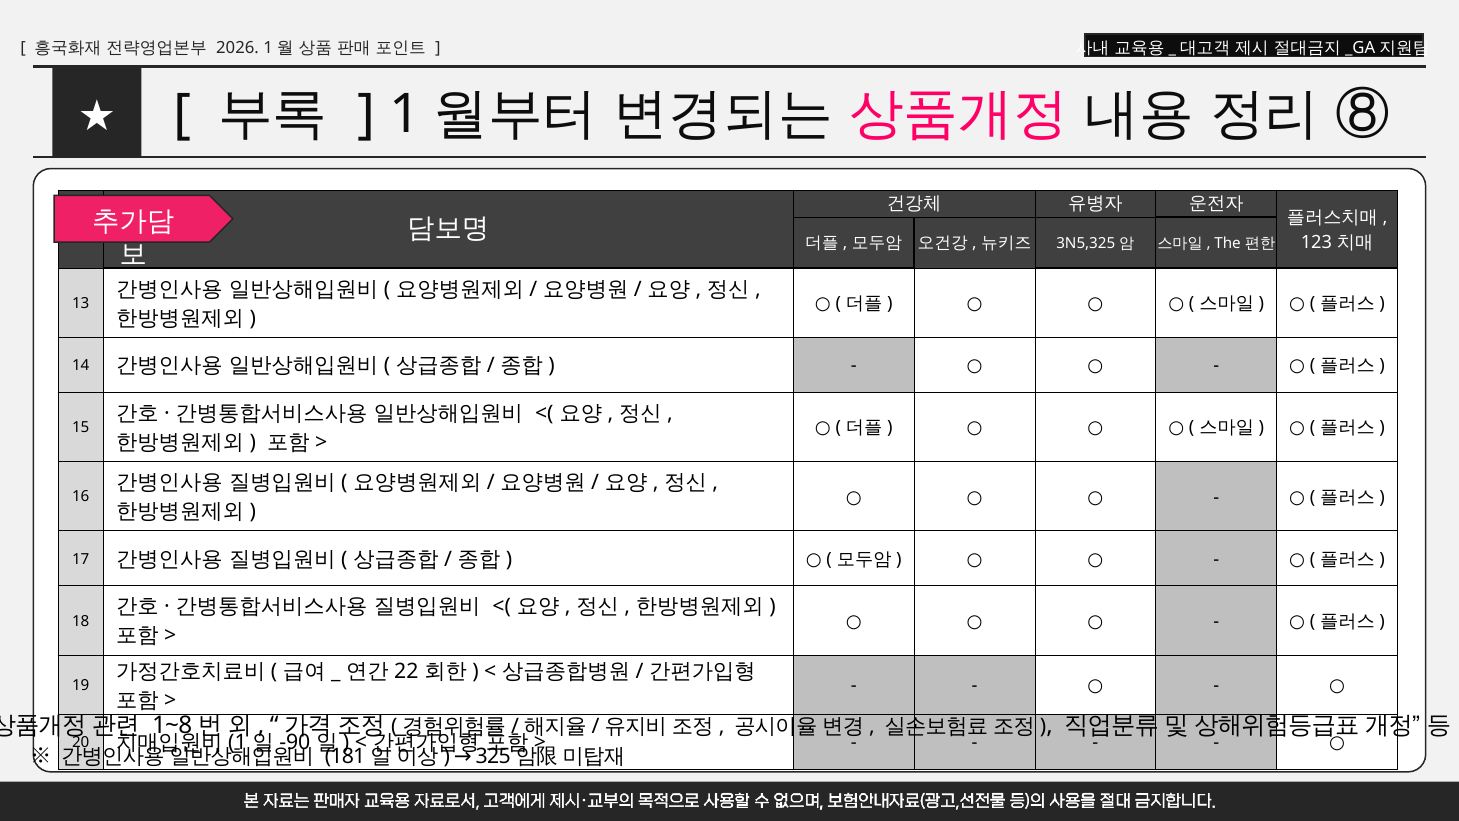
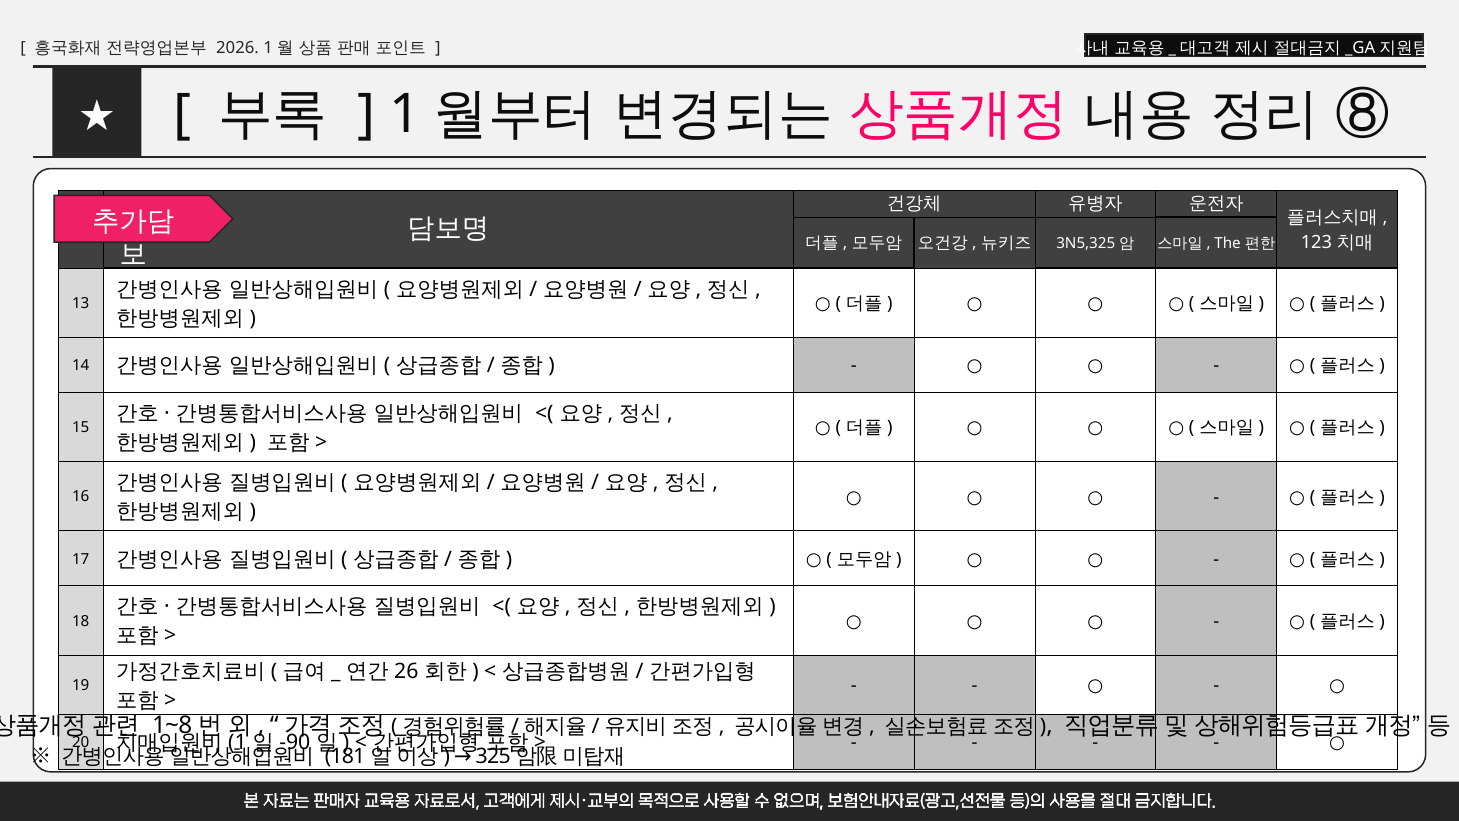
22: 22 -> 26 (406, 671)
